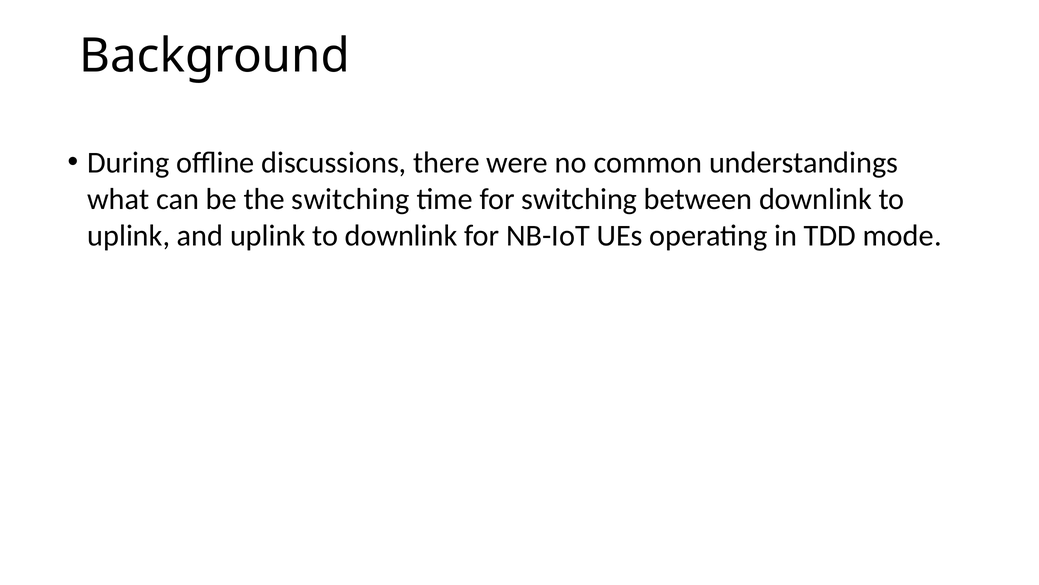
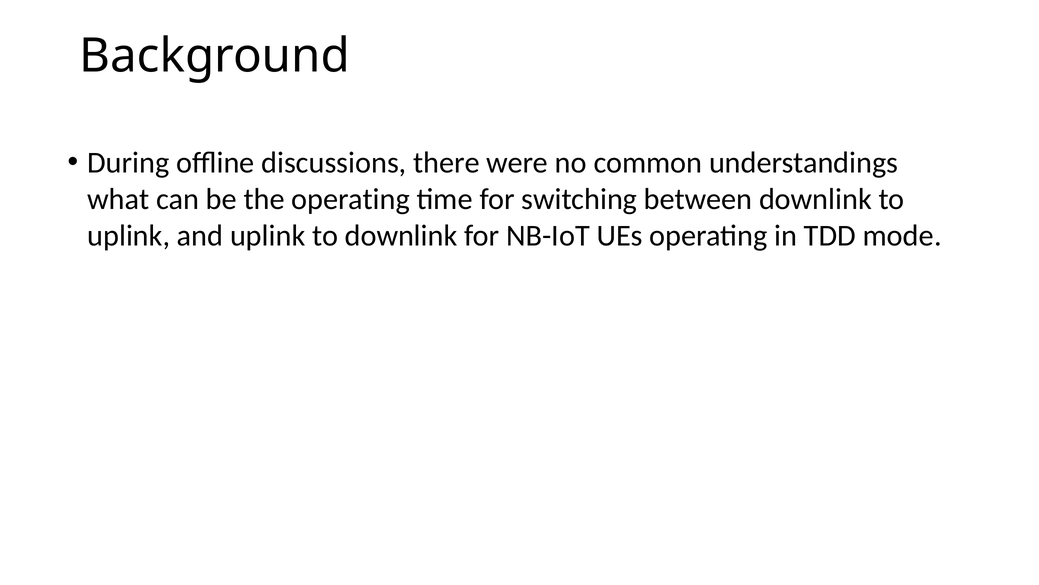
the switching: switching -> operating (351, 199)
